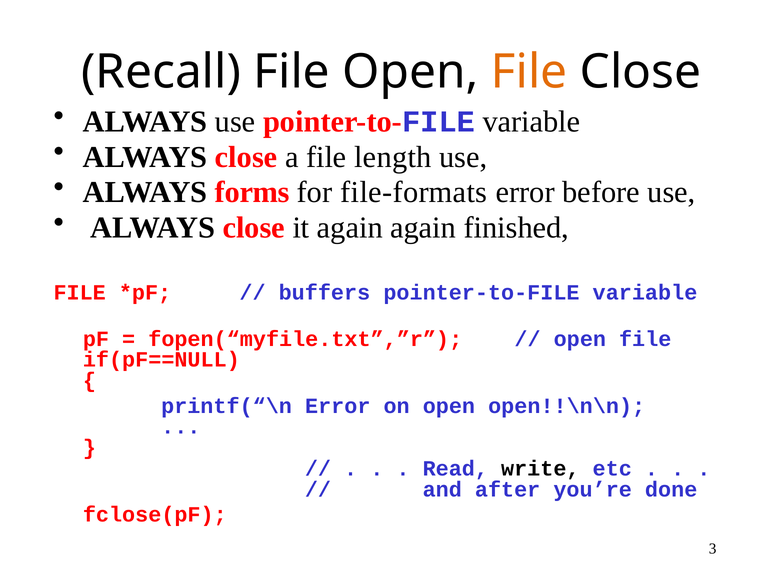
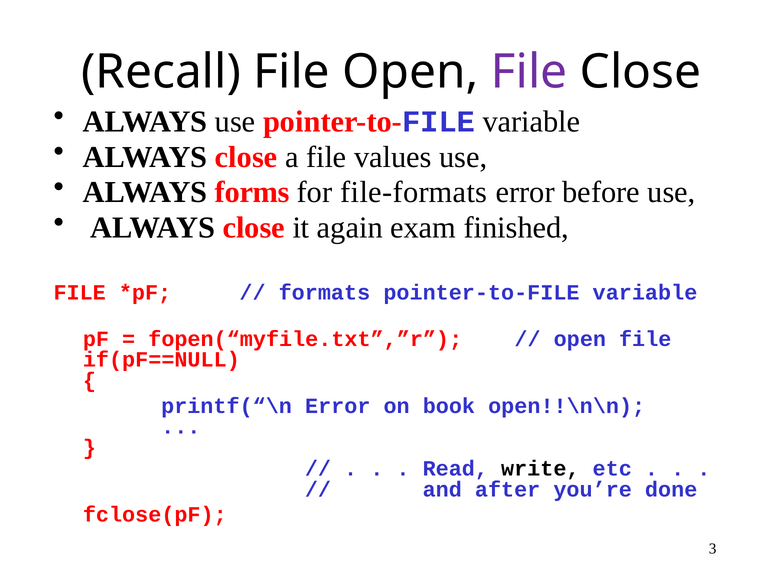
File colour: orange -> purple (529, 72)
length: length -> values (393, 157)
again again: again -> exam (423, 228)
buffers: buffers -> formats (324, 293)
on open: open -> book (449, 406)
